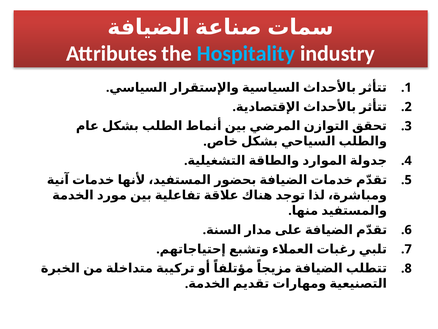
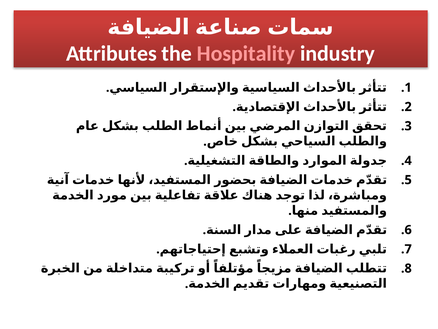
Hospitality colour: light blue -> pink (246, 53)
